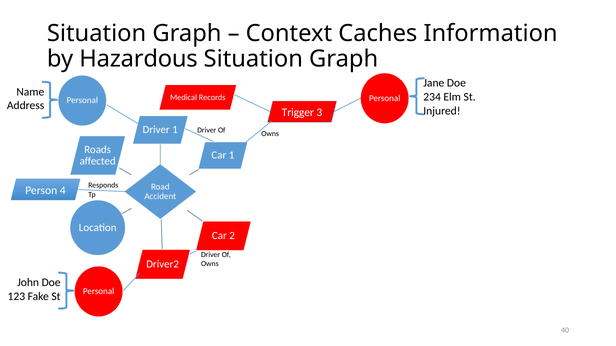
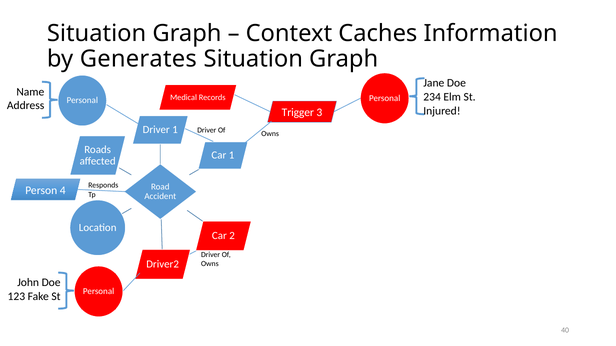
Hazardous: Hazardous -> Generates (138, 59)
